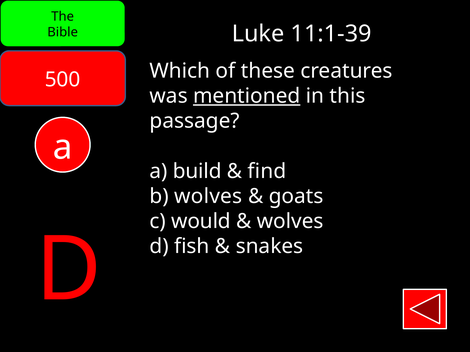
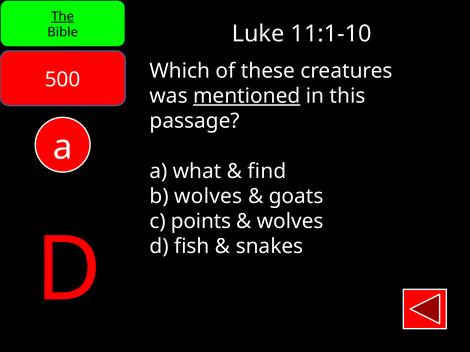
The underline: none -> present (63, 17)
11:1-39: 11:1-39 -> 11:1-10 (331, 34)
build: build -> what (197, 171)
would: would -> points (201, 222)
